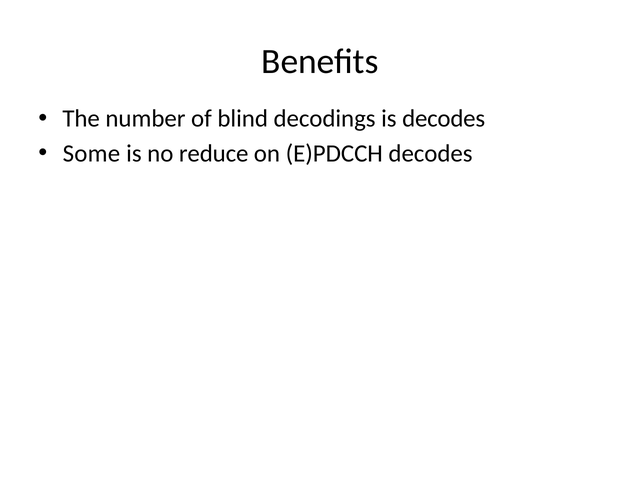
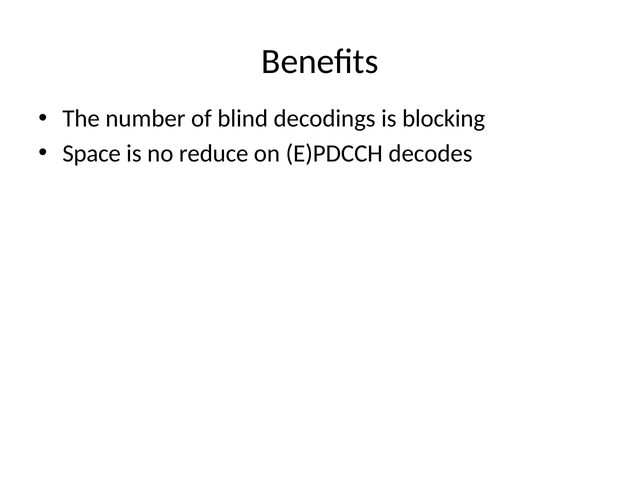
is decodes: decodes -> blocking (444, 119)
Some: Some -> Space (92, 153)
